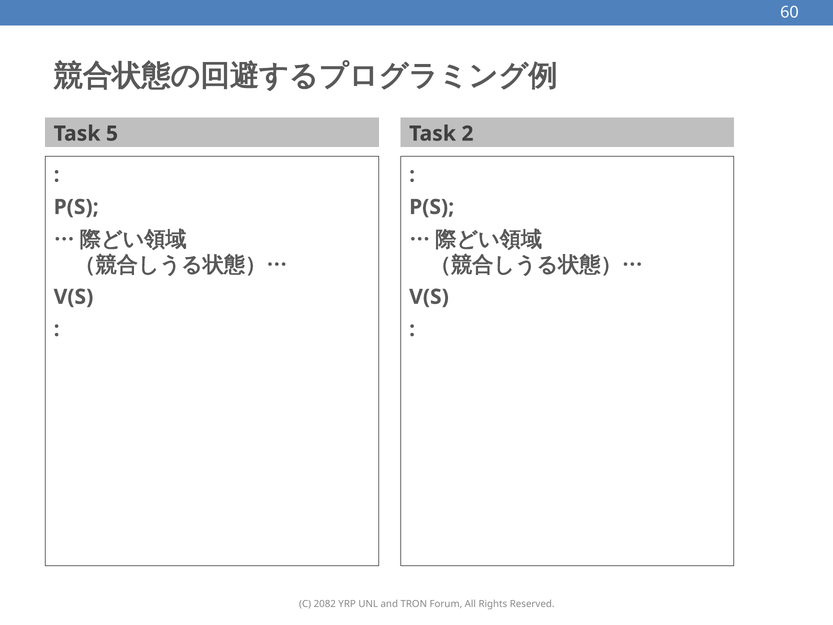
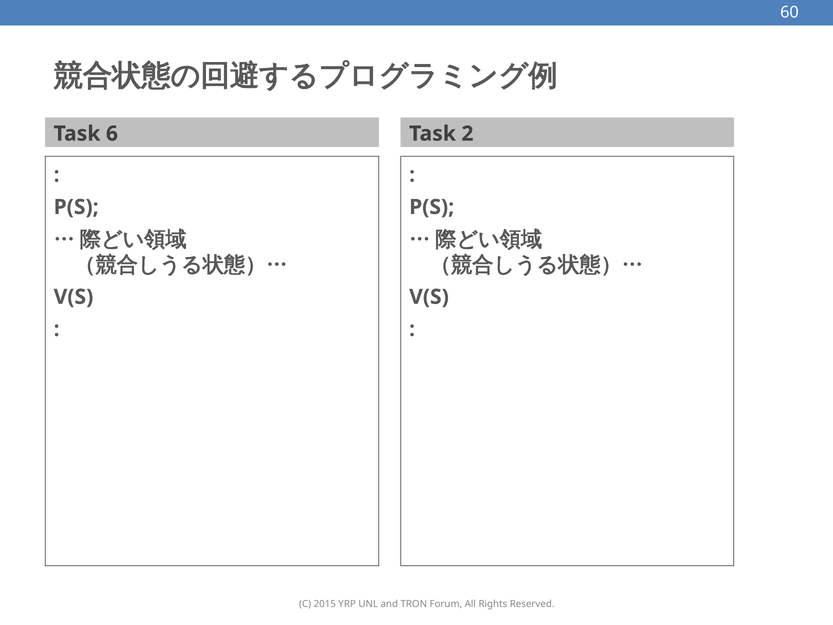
5: 5 -> 6 (112, 134)
2082: 2082 -> 2015 (325, 604)
